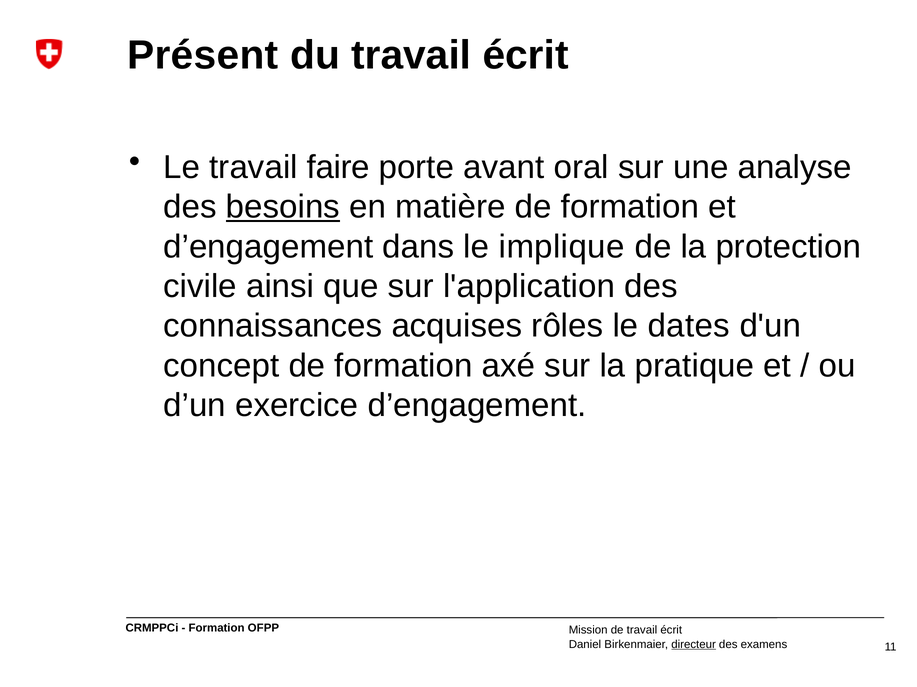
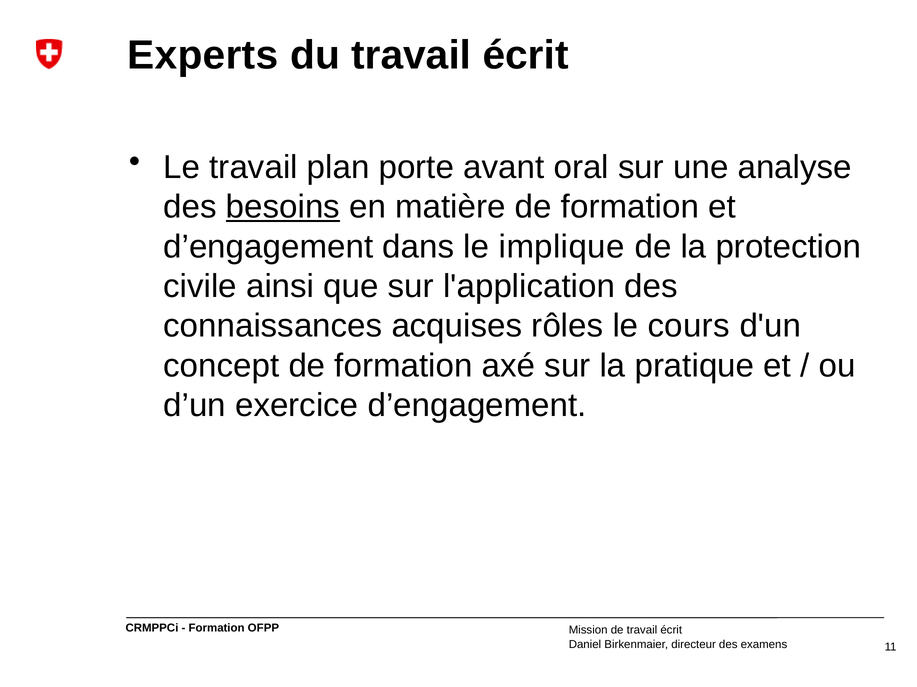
Présent: Présent -> Experts (203, 55)
faire: faire -> plan (338, 168)
dates: dates -> cours (689, 326)
directeur underline: present -> none (694, 645)
